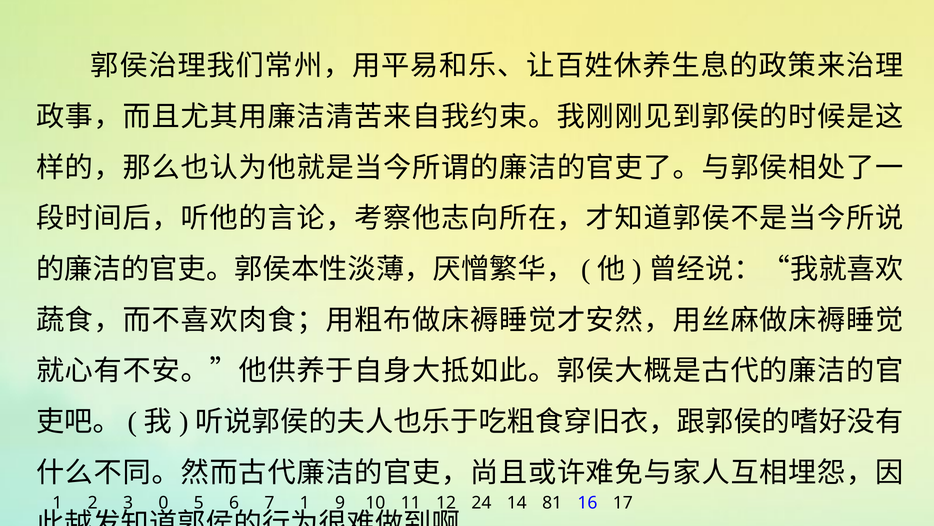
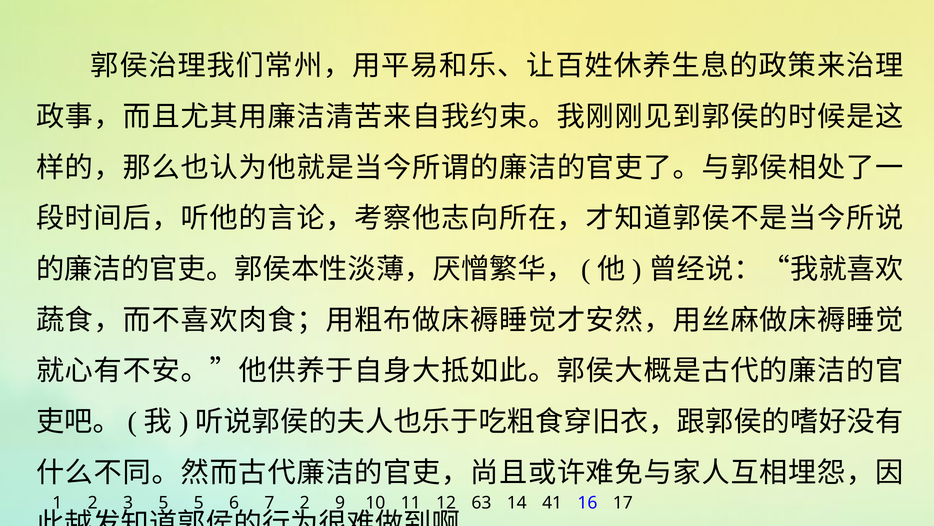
3 0: 0 -> 5 (163, 503)
7 1: 1 -> 2 (305, 503)
24: 24 -> 63 (481, 503)
81: 81 -> 41 (552, 503)
